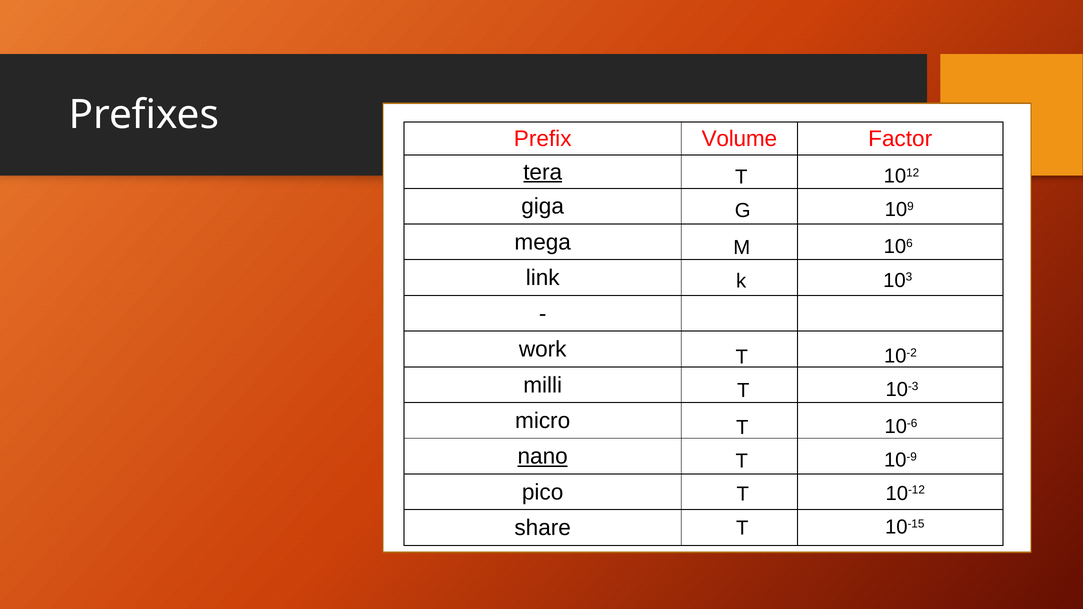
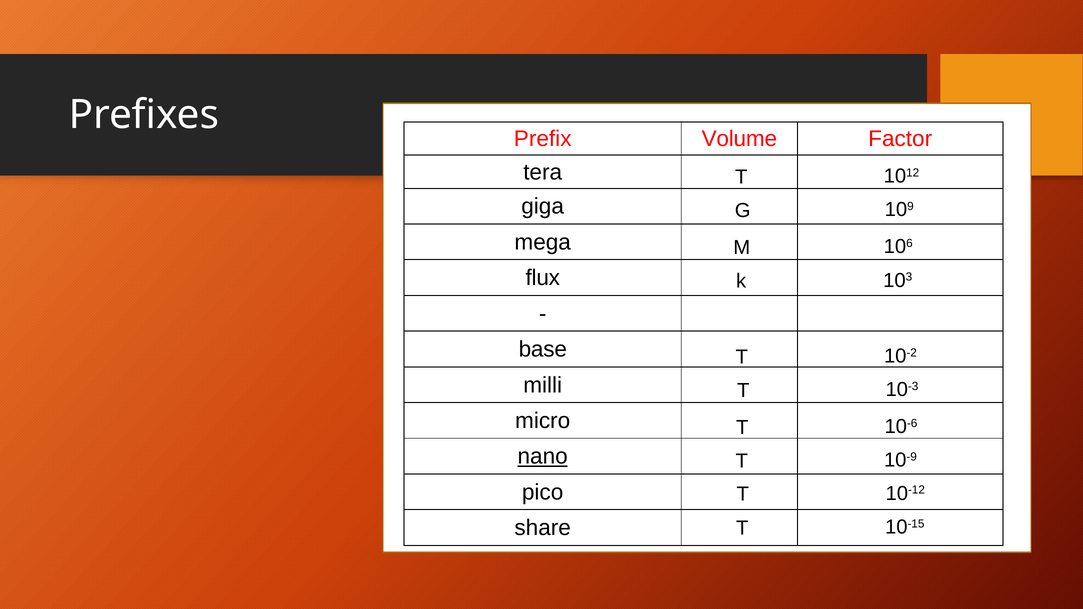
tera underline: present -> none (543, 172)
link: link -> flux (543, 278)
work: work -> base (543, 349)
